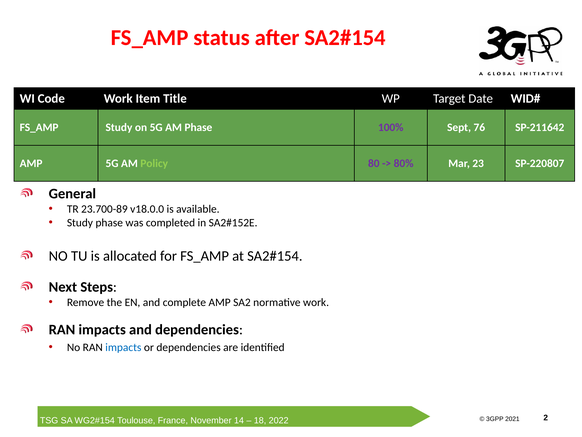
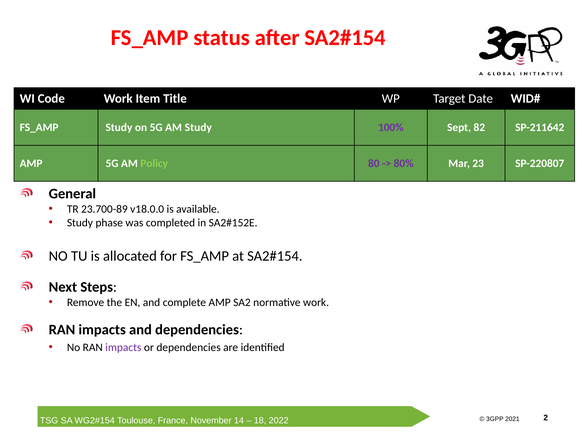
AM Phase: Phase -> Study (198, 127)
76: 76 -> 82 (479, 127)
impacts colour: blue -> purple (123, 347)
